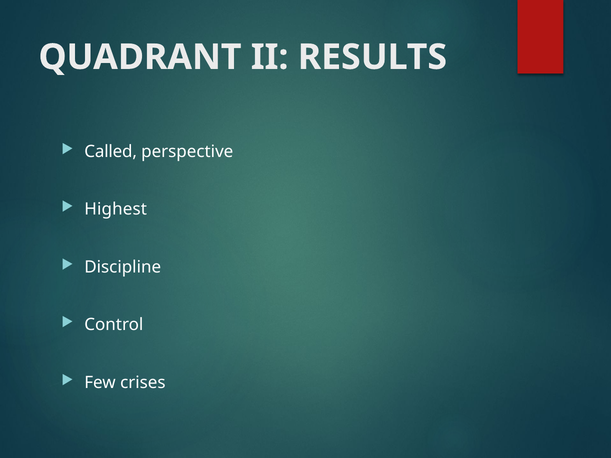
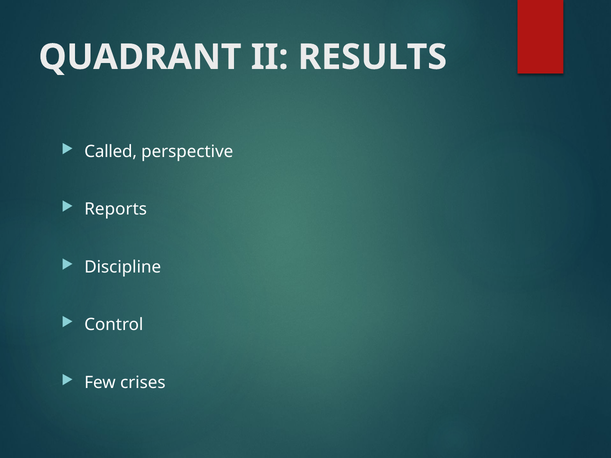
Highest: Highest -> Reports (116, 209)
